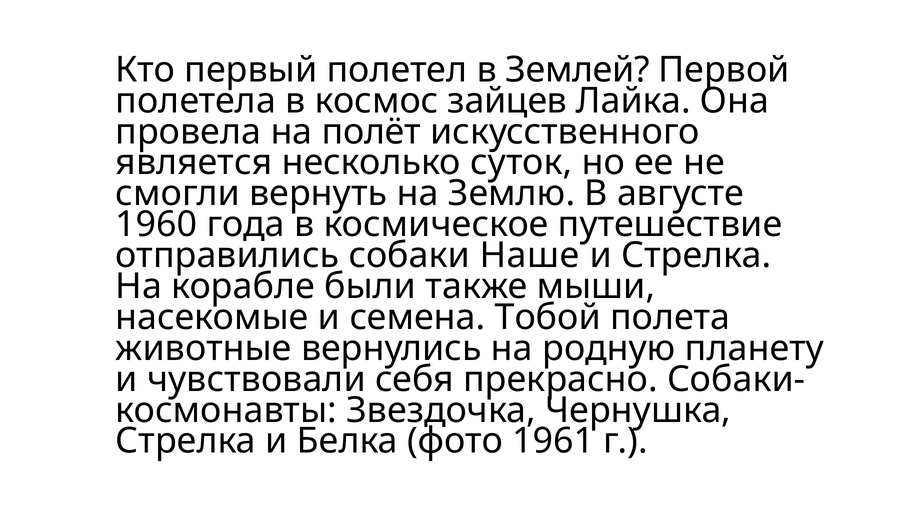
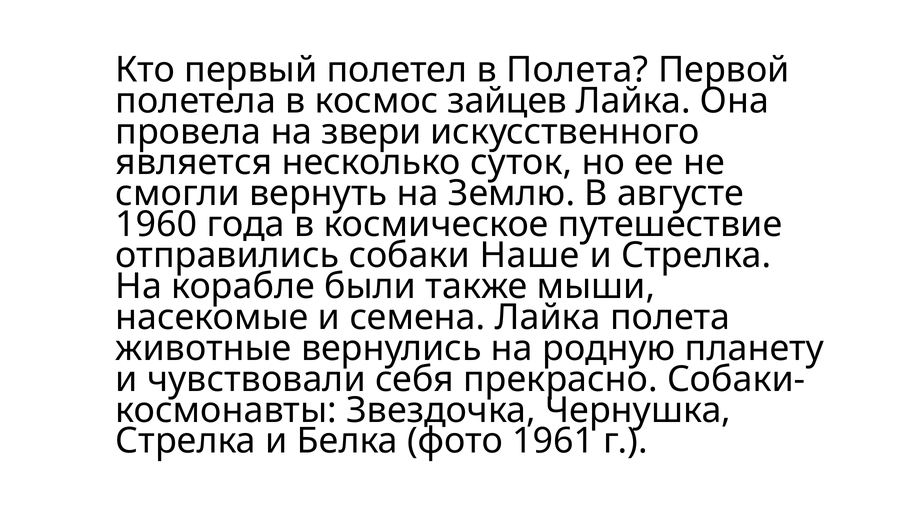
в Землей: Землей -> Полета (577, 70)
полёт: полёт -> звери (371, 132)
семена Тобой: Тобой -> Лайка (548, 317)
